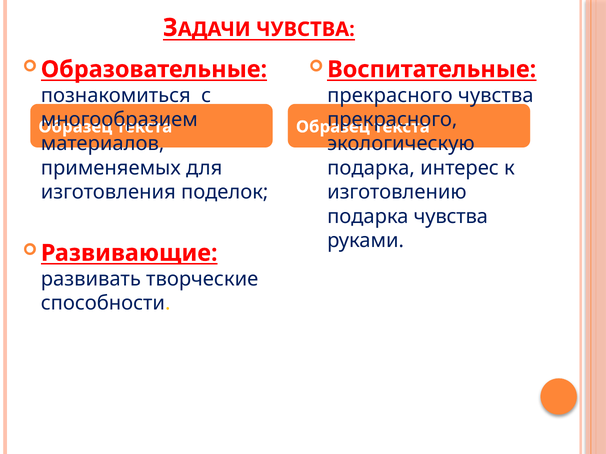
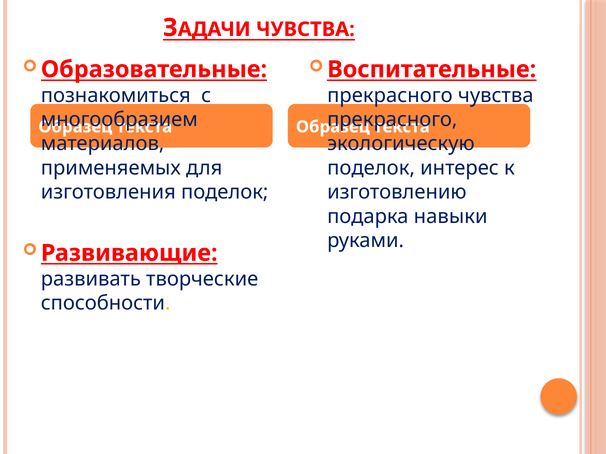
подарка: подарка -> поделок (371, 168)
подарка чувства: чувства -> навыки (451, 217)
